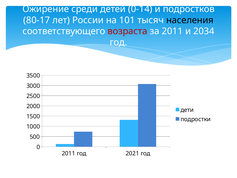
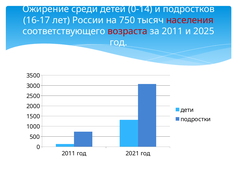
80-17: 80-17 -> 16-17 (37, 20)
101: 101 -> 750 (127, 20)
населения colour: black -> red (190, 20)
2034: 2034 -> 2025 (204, 31)
